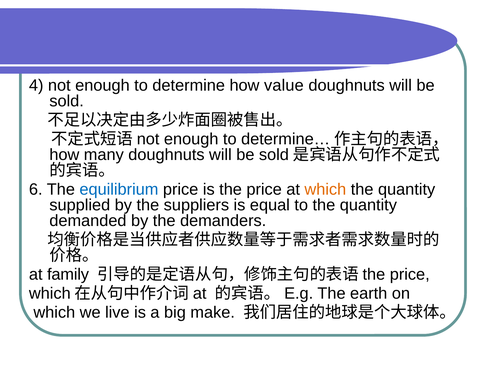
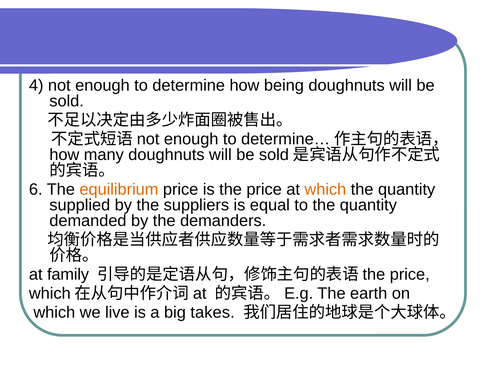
value: value -> being (284, 85)
equilibrium colour: blue -> orange (119, 189)
make: make -> takes (213, 312)
